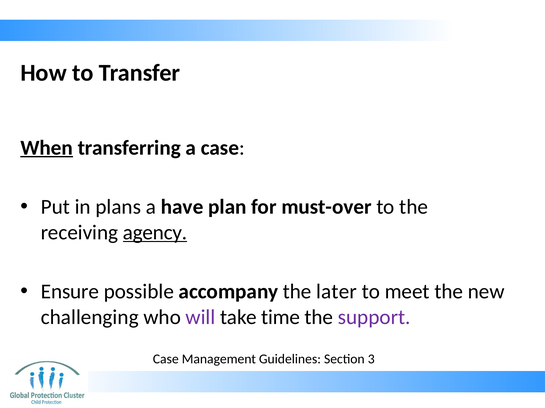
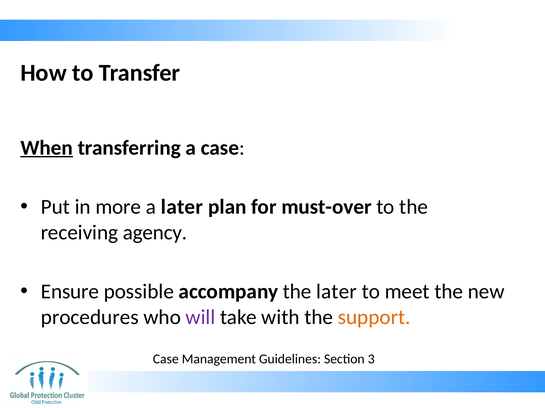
plans: plans -> more (118, 207)
a have: have -> later (182, 207)
agency underline: present -> none (155, 233)
challenging: challenging -> procedures (90, 318)
time: time -> with (280, 318)
support colour: purple -> orange (374, 318)
